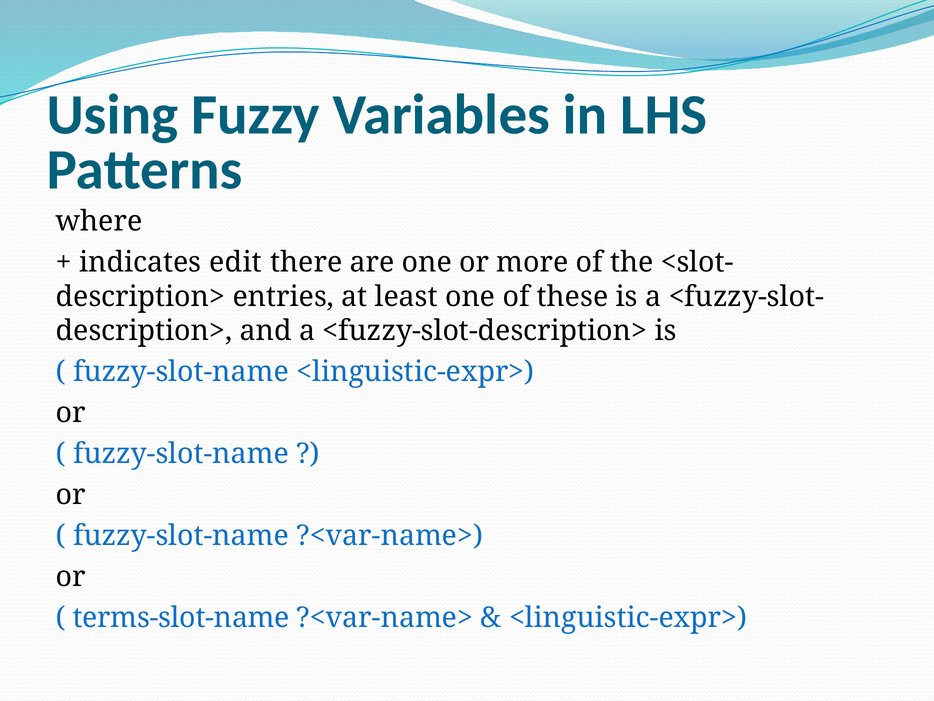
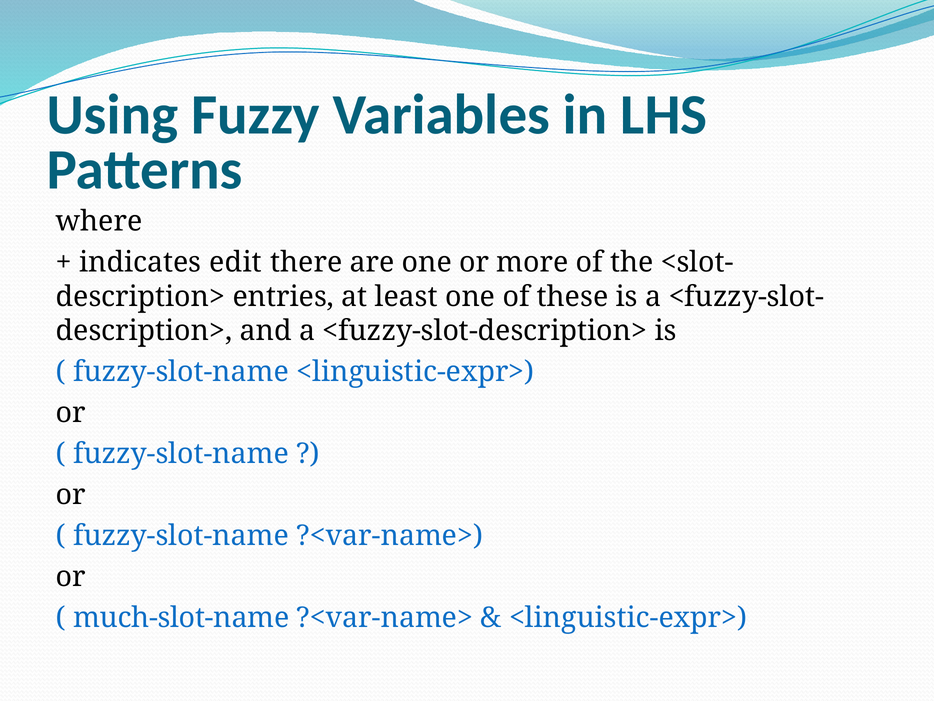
terms-slot-name: terms-slot-name -> much-slot-name (181, 618)
